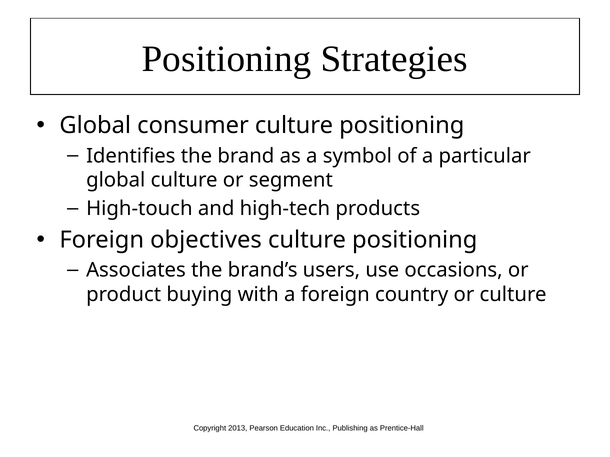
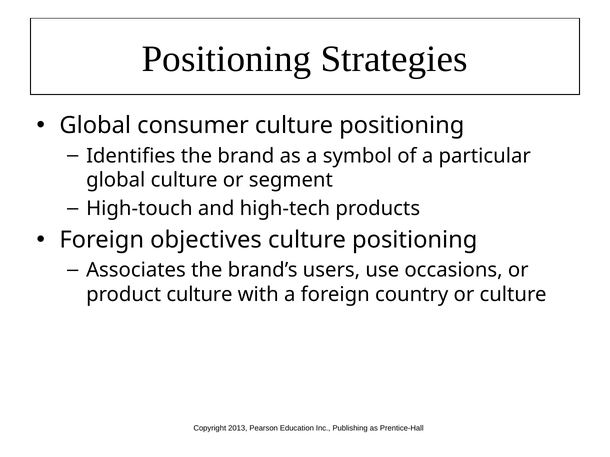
product buying: buying -> culture (199, 295)
